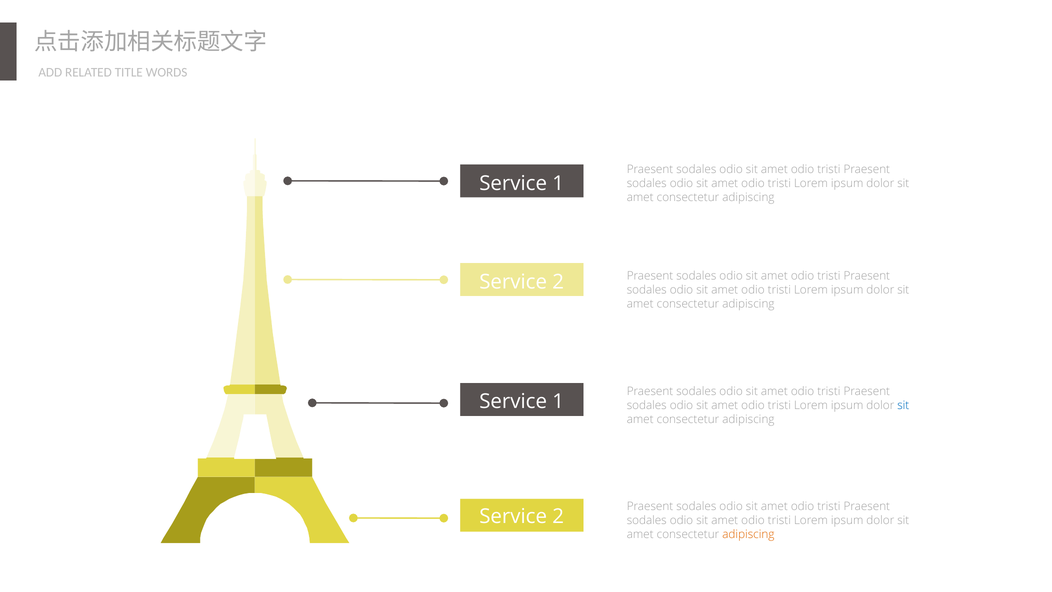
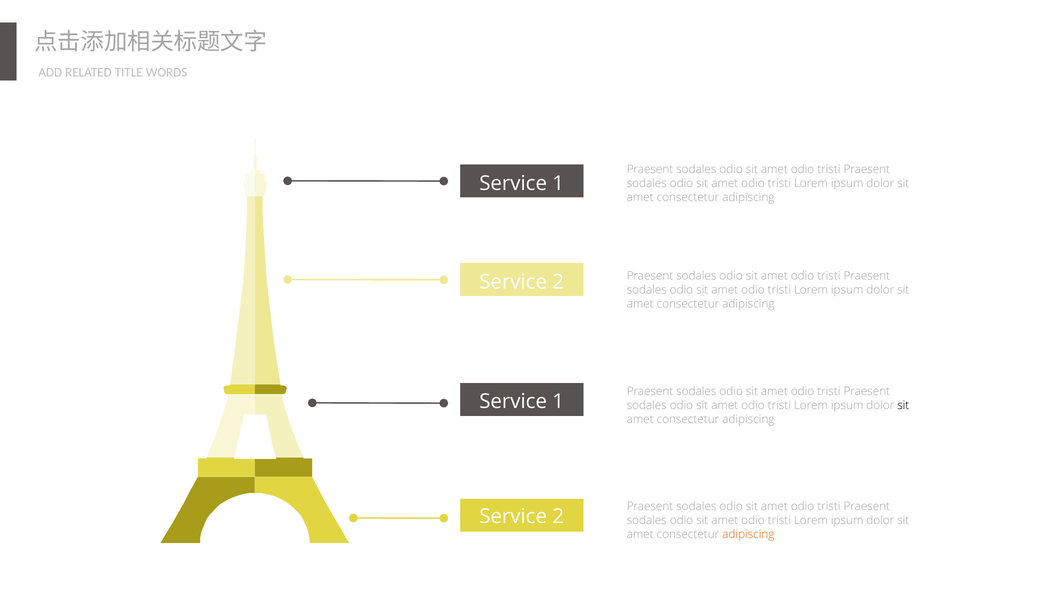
sit colour: blue -> black (903, 405)
